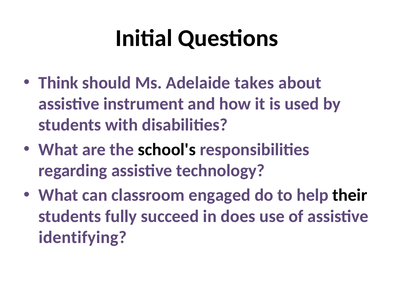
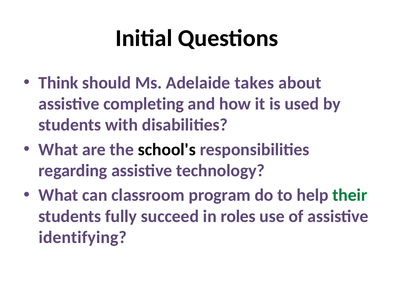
instrument: instrument -> completing (144, 104)
engaged: engaged -> program (220, 195)
their colour: black -> green (350, 195)
does: does -> roles (238, 216)
